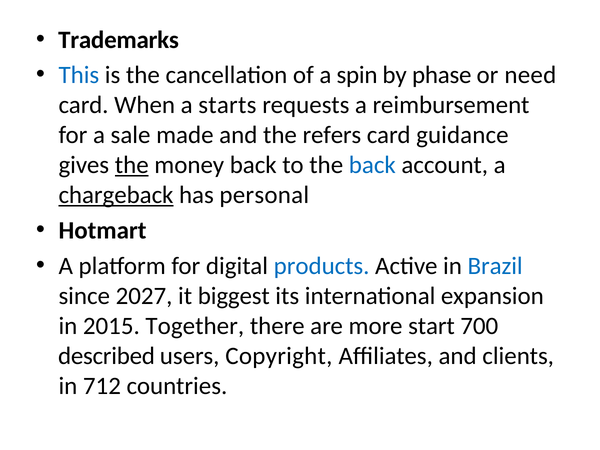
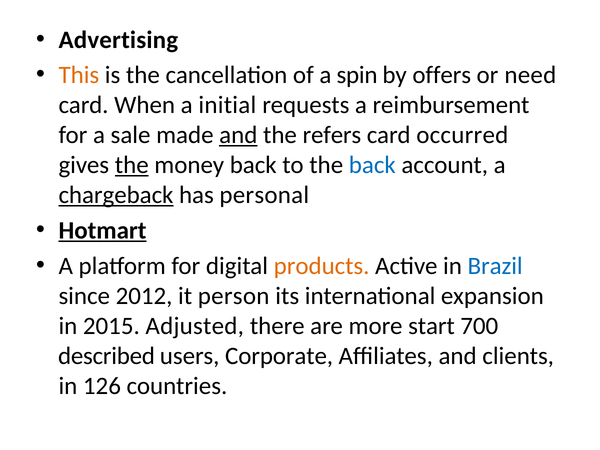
Trademarks: Trademarks -> Advertising (118, 40)
This colour: blue -> orange (79, 75)
phase: phase -> offers (442, 75)
starts: starts -> initial (227, 105)
and underline: none -> present (238, 135)
guidance: guidance -> occurred (462, 135)
Hotmart underline: none -> present (102, 230)
products colour: blue -> orange (322, 266)
2027: 2027 -> 2012 (144, 296)
biggest: biggest -> person (234, 296)
Together: Together -> Adjusted (195, 326)
Copyright: Copyright -> Corporate (279, 356)
712: 712 -> 126 (102, 386)
